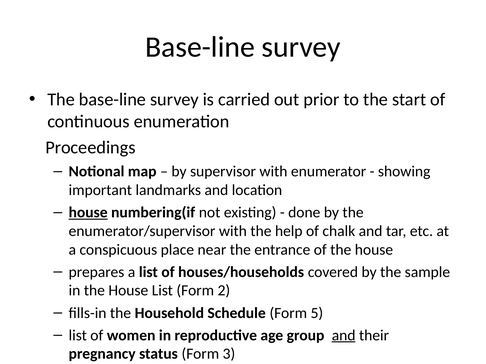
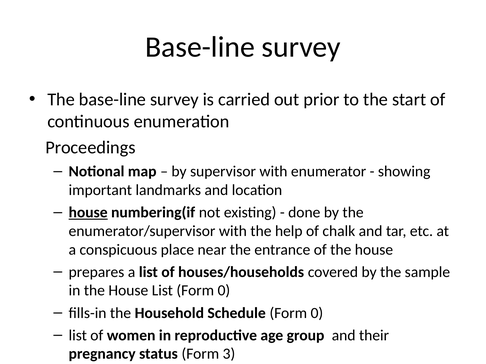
List Form 2: 2 -> 0 (224, 291)
Schedule Form 5: 5 -> 0 (317, 313)
and underline: present -> none (344, 336)
